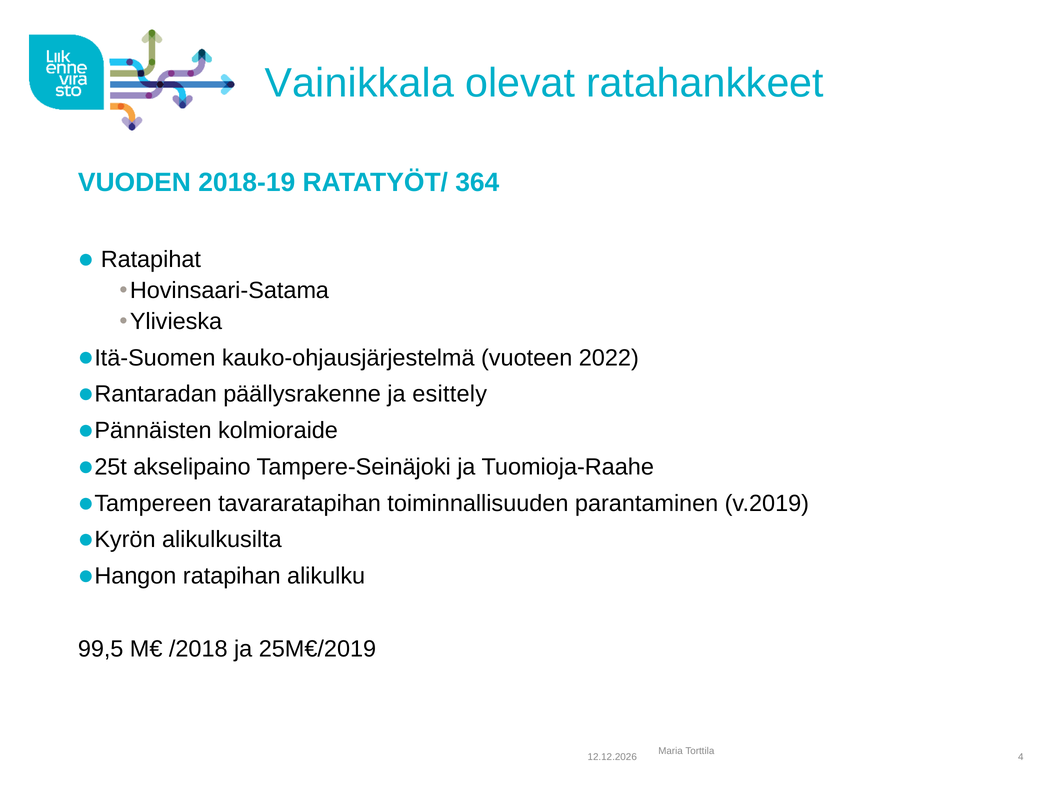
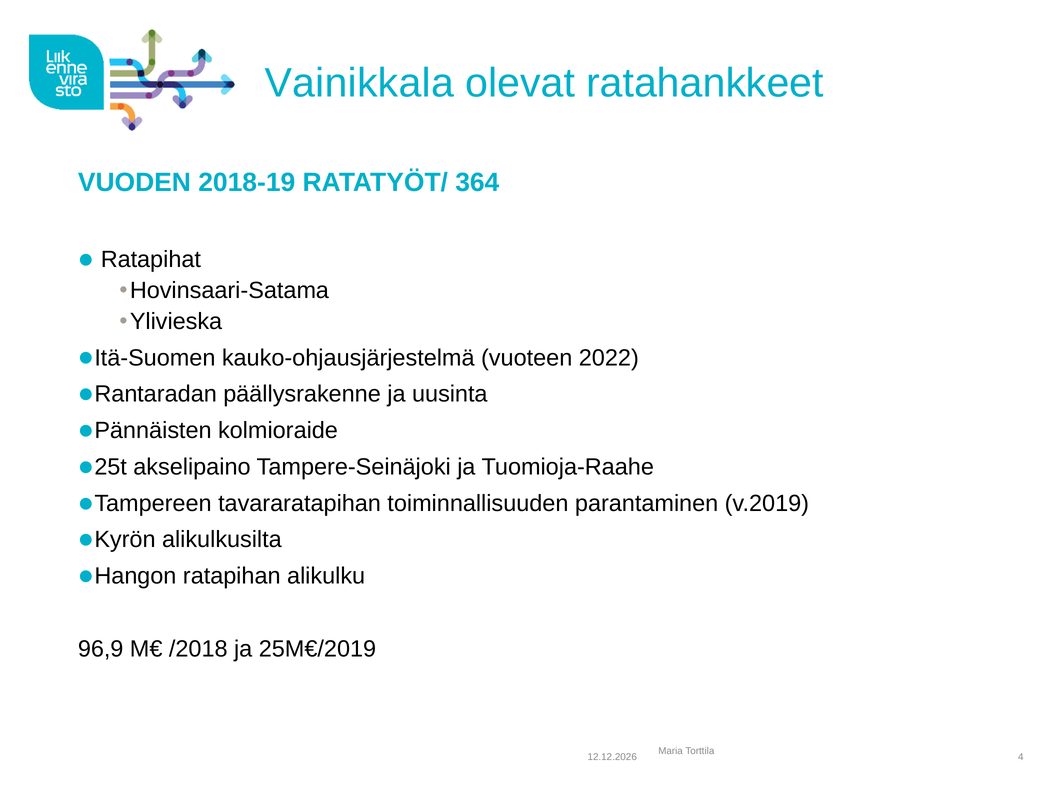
esittely: esittely -> uusinta (450, 394)
99,5: 99,5 -> 96,9 (101, 649)
